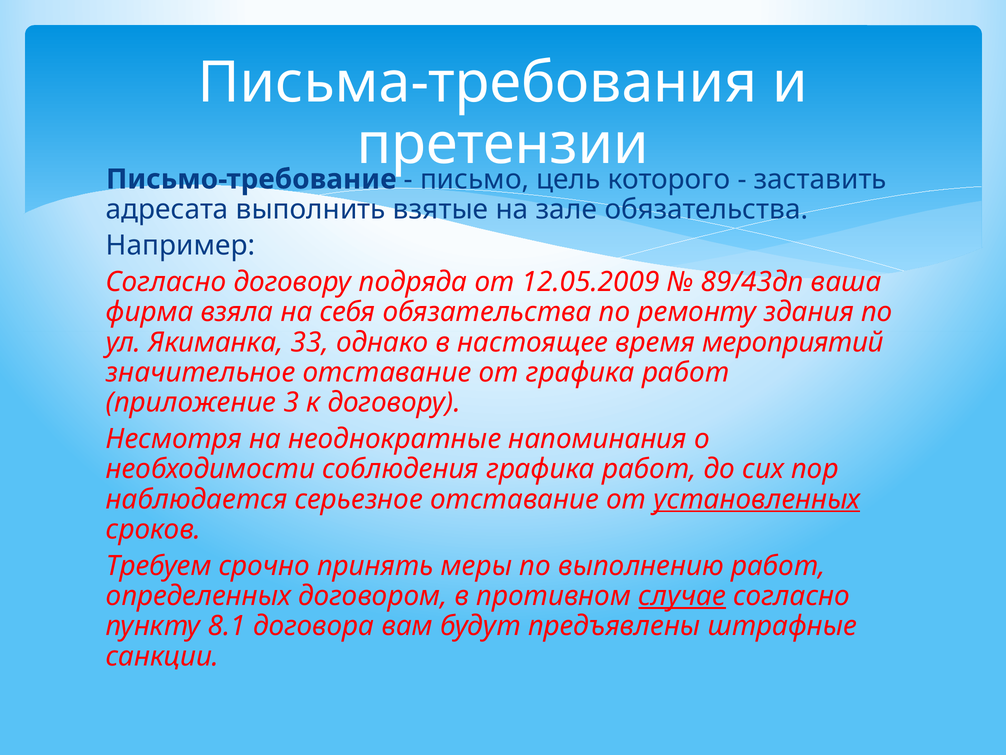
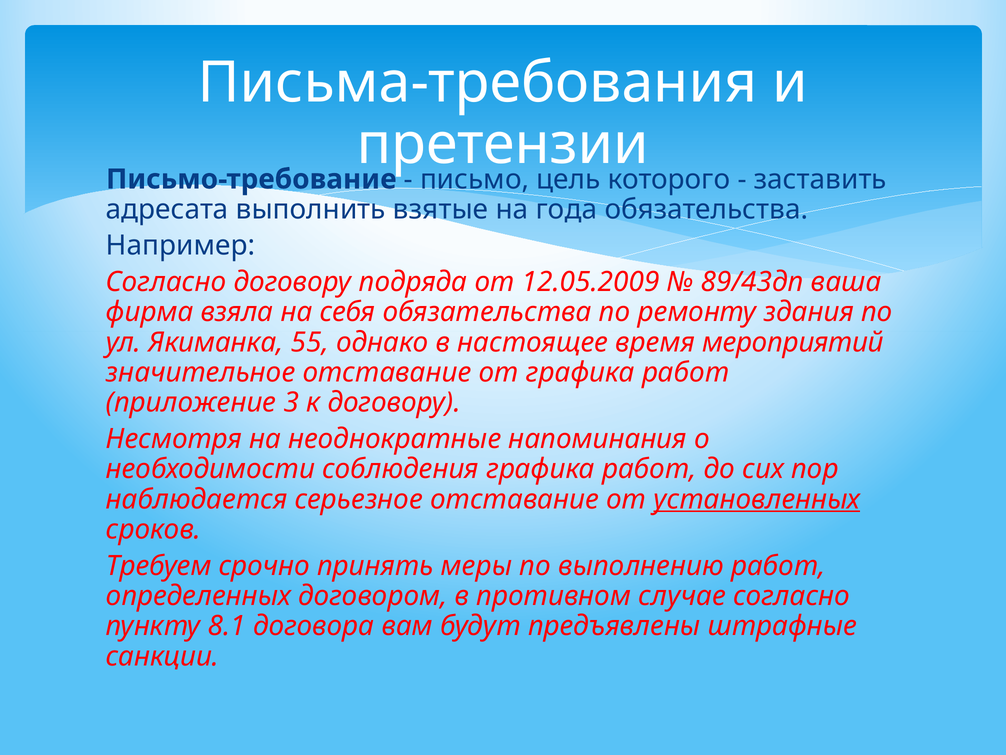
зале: зале -> года (566, 209)
33: 33 -> 55 (310, 342)
случае underline: present -> none (682, 596)
